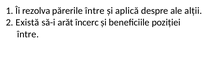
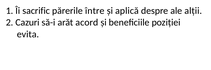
rezolva: rezolva -> sacrific (36, 11)
Există: Există -> Cazuri (27, 23)
încerc: încerc -> acord (87, 23)
între: între -> evita (28, 34)
